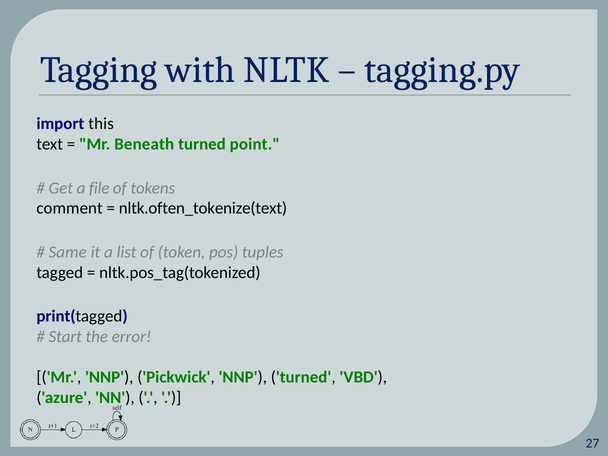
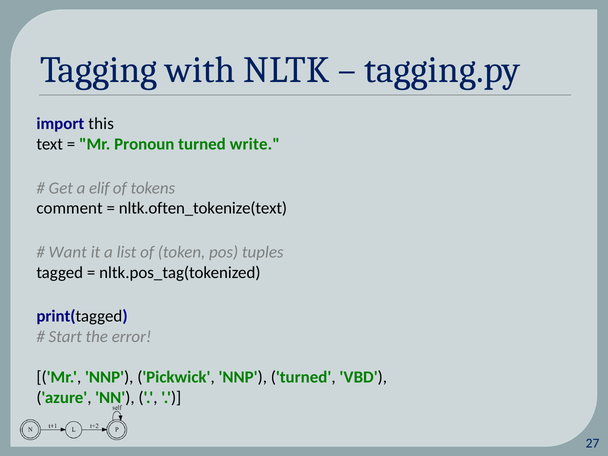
Beneath: Beneath -> Pronoun (144, 144)
point: point -> write (255, 144)
file: file -> elif (99, 188)
Same: Same -> Want (68, 252)
